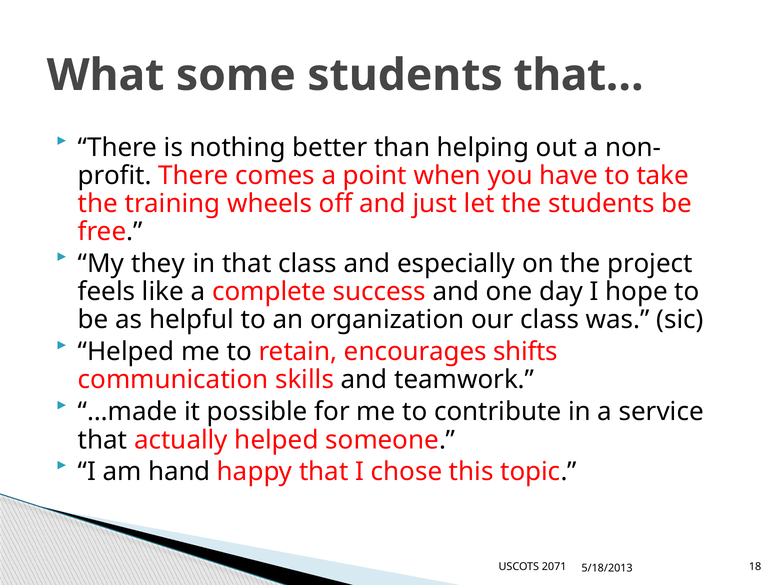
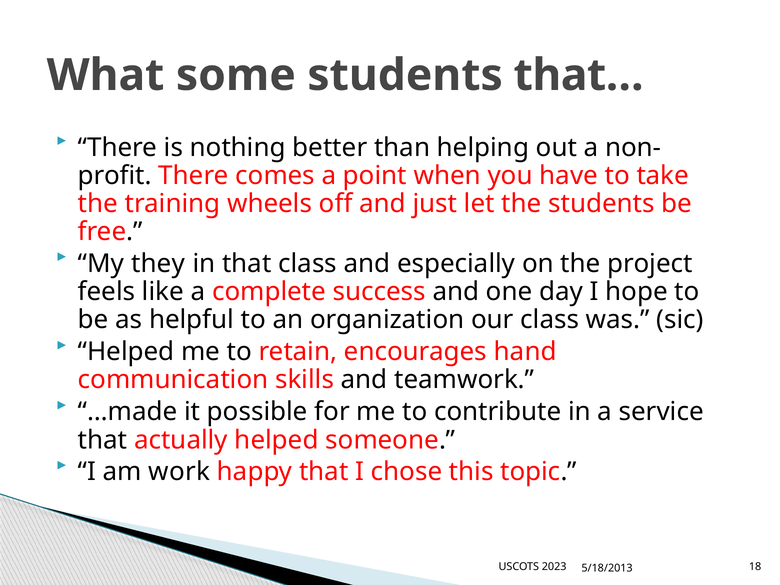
shifts: shifts -> hand (525, 352)
hand: hand -> work (179, 472)
2071: 2071 -> 2023 (554, 566)
